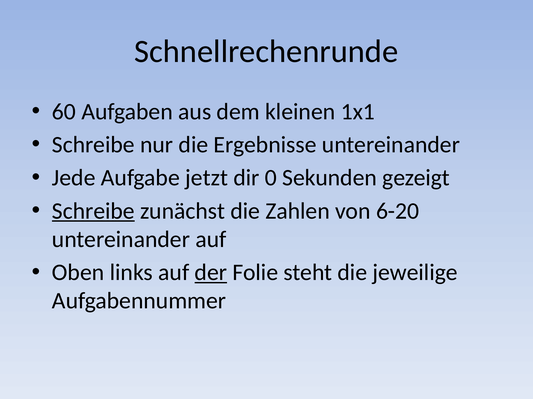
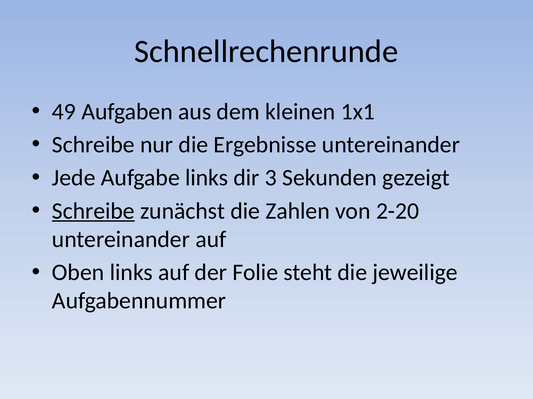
60: 60 -> 49 (64, 112)
Aufgabe jetzt: jetzt -> links (207, 178)
0: 0 -> 3 (271, 178)
6-20: 6-20 -> 2-20 (398, 211)
der underline: present -> none (211, 273)
